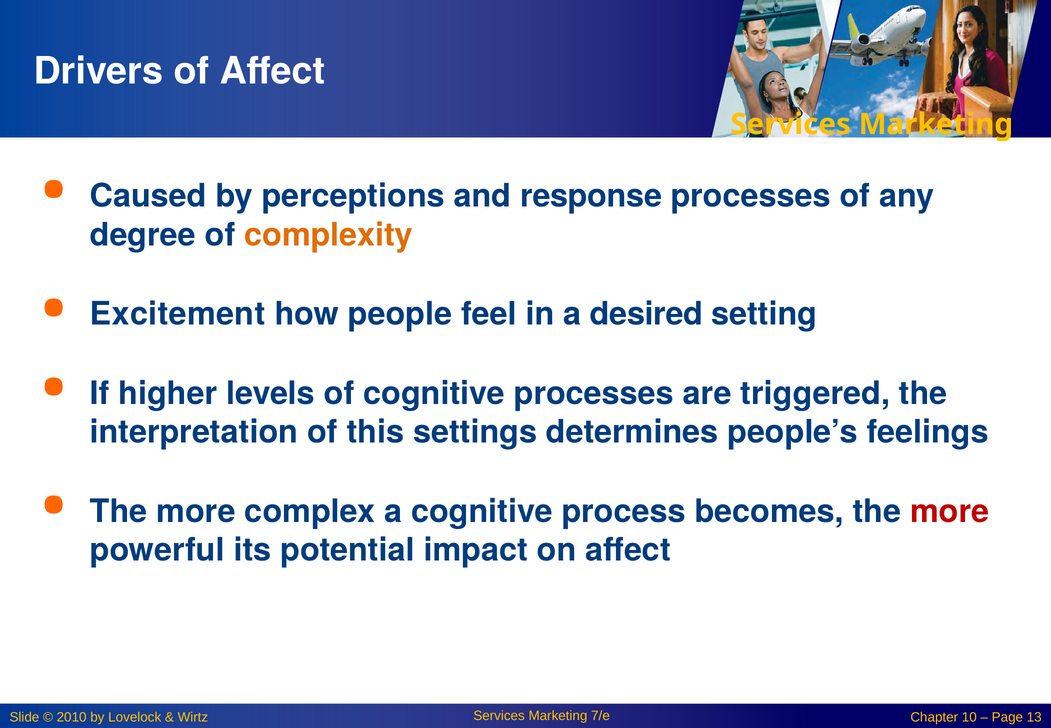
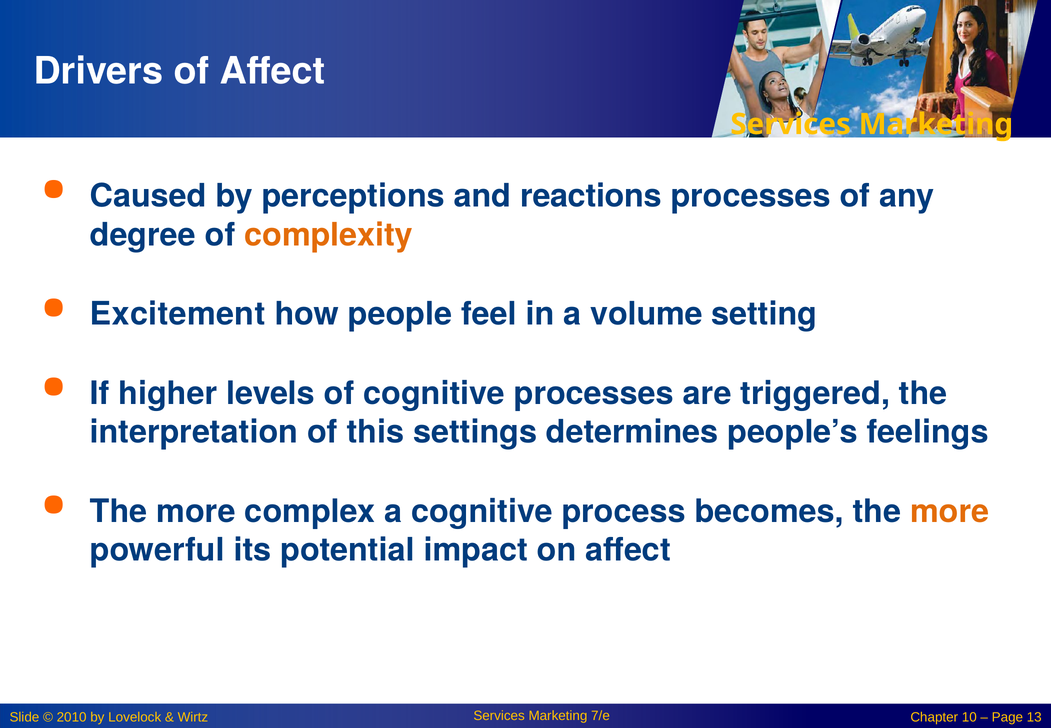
response: response -> reactions (591, 196)
desired: desired -> volume (646, 314)
more colour: red -> orange (950, 511)
